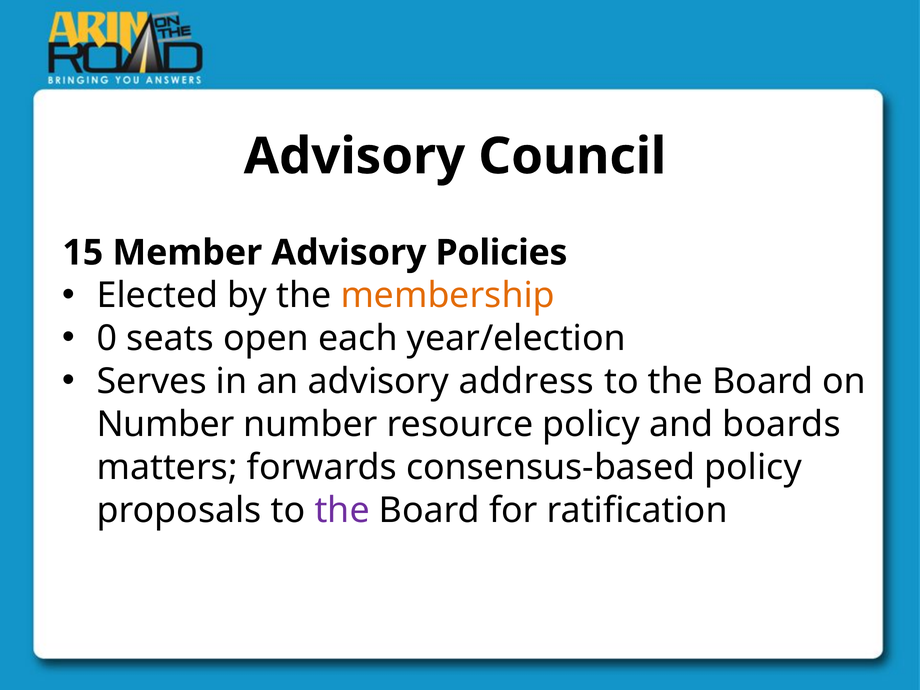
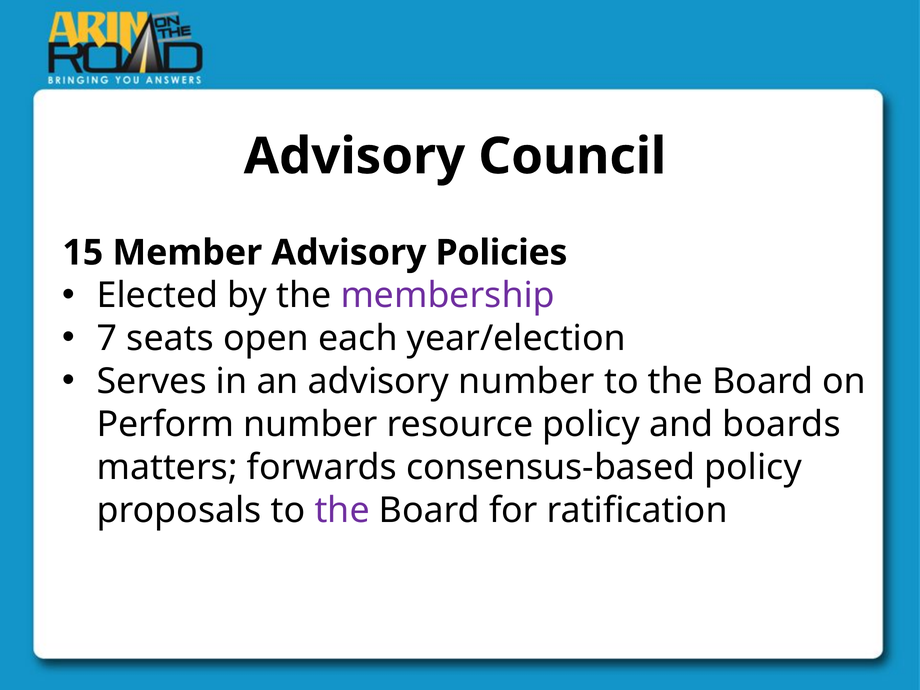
membership colour: orange -> purple (448, 296)
0: 0 -> 7 (107, 339)
advisory address: address -> number (526, 382)
Number: Number -> Perform (166, 425)
